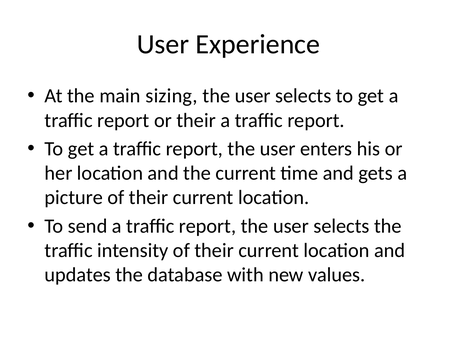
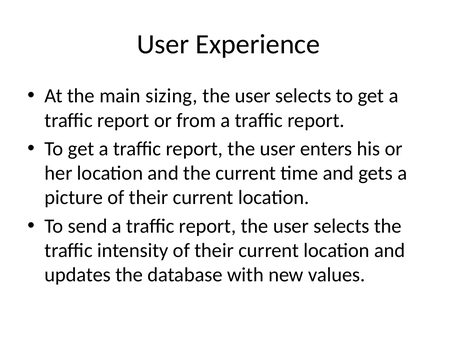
or their: their -> from (196, 120)
